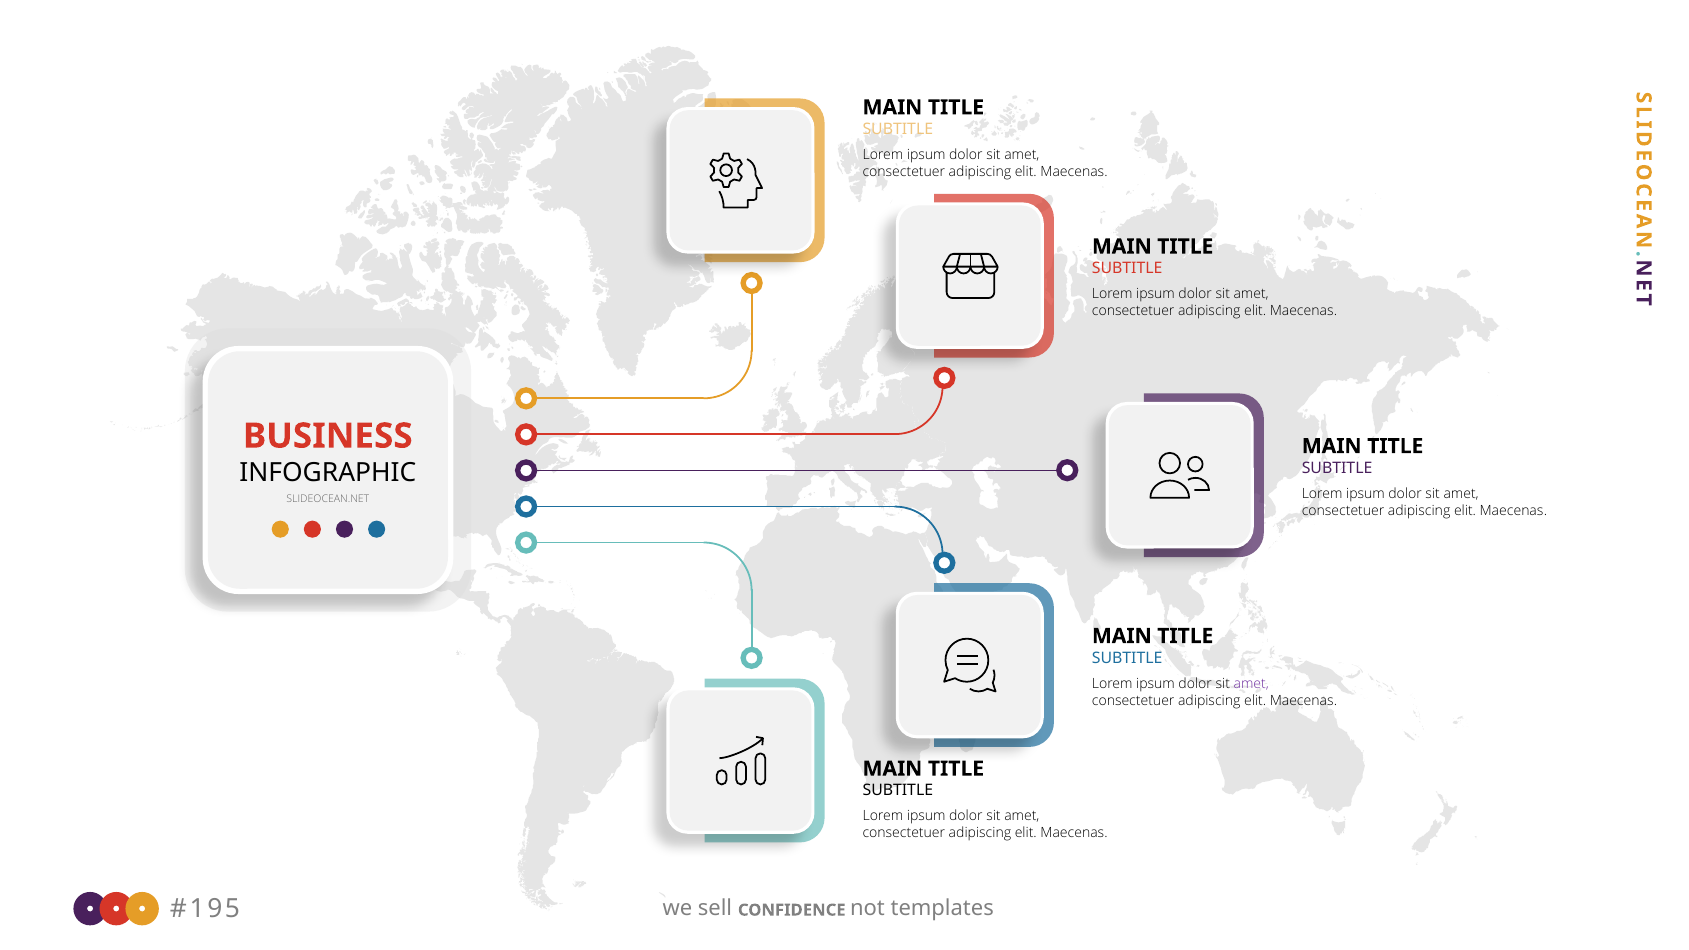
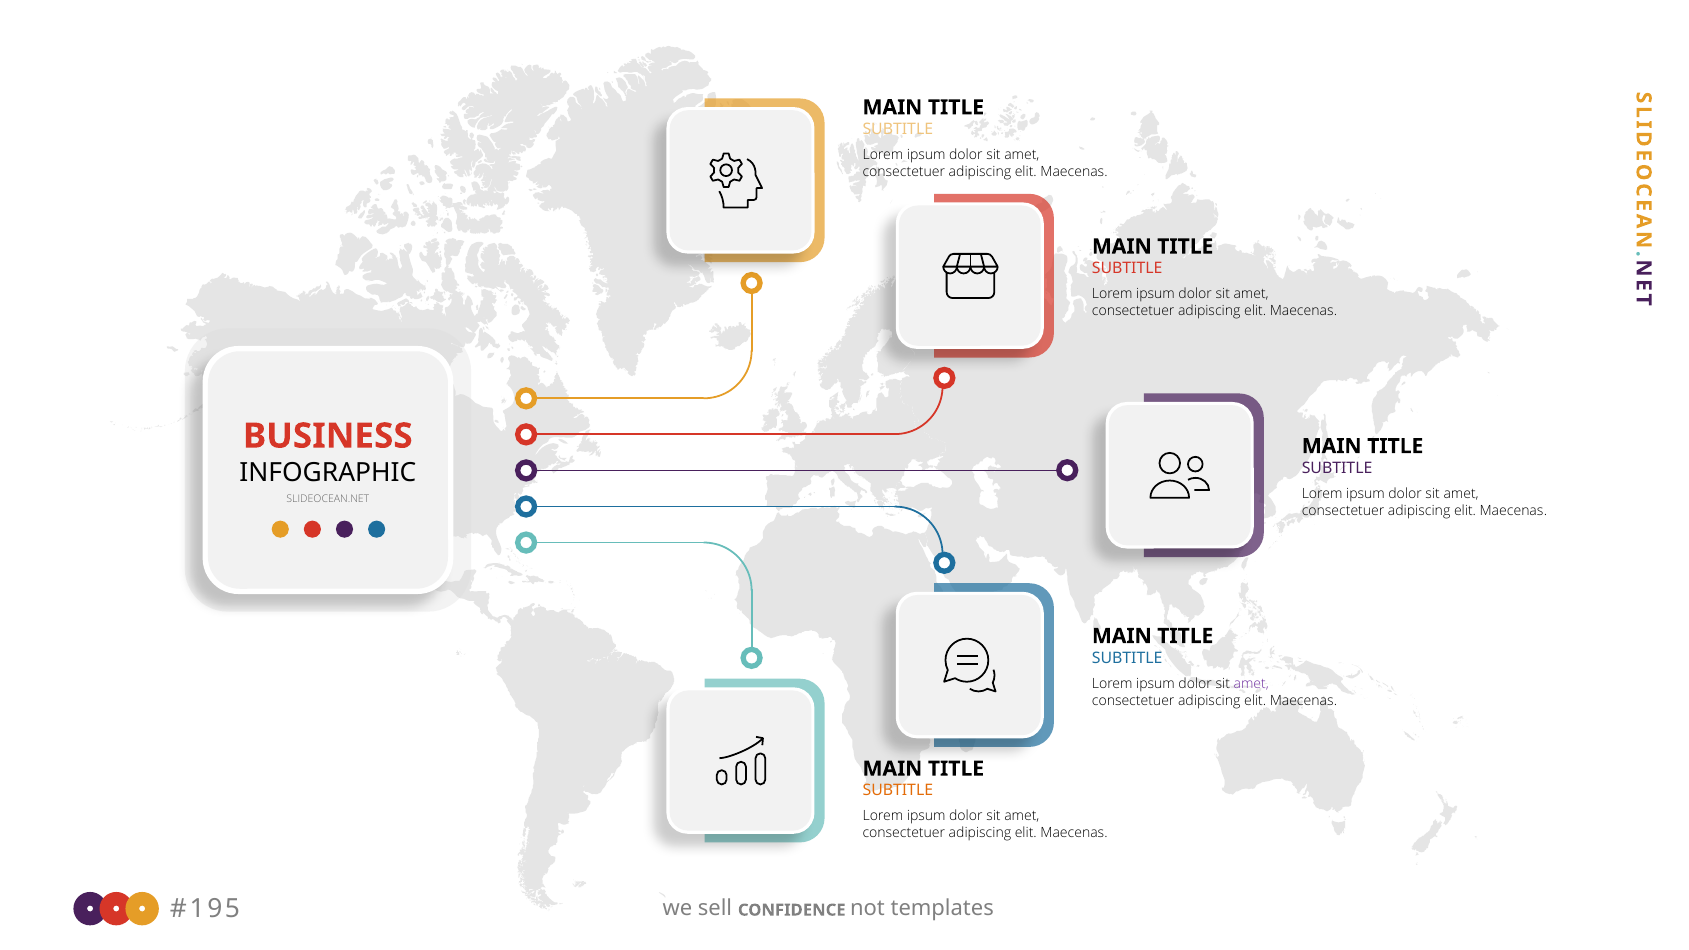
SUBTITLE colour: black -> orange (898, 791)
